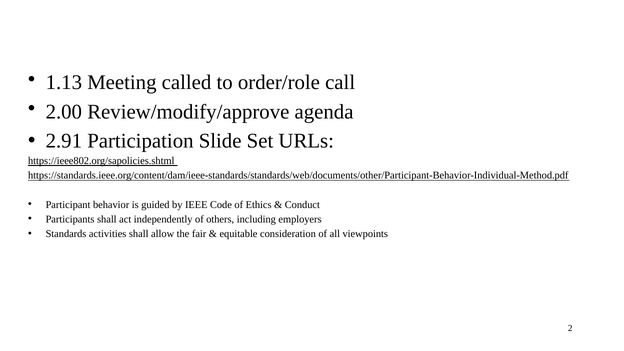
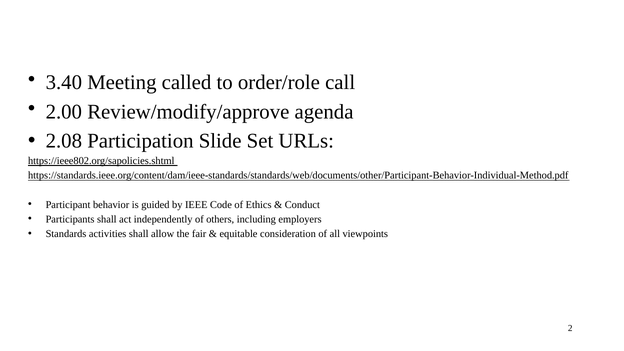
1.13: 1.13 -> 3.40 (64, 83)
2.91: 2.91 -> 2.08 (64, 141)
